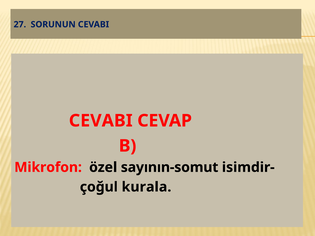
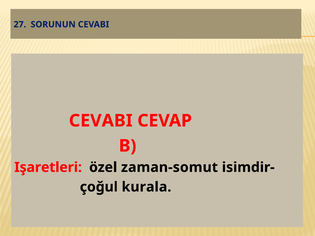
Mikrofon: Mikrofon -> Işaretleri (48, 167)
sayının-somut: sayının-somut -> zaman-somut (169, 167)
